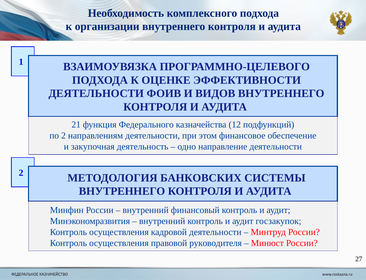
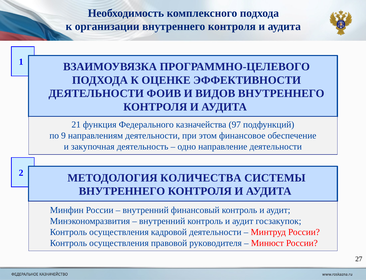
12: 12 -> 97 (235, 124)
по 2: 2 -> 9 (63, 135)
БАНКОВСКИХ: БАНКОВСКИХ -> КОЛИЧЕСТВА (201, 178)
